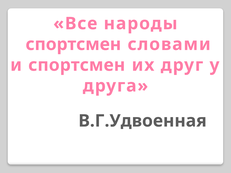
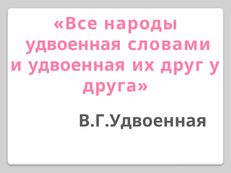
спортсмен: спортсмен -> удвоенная (73, 44)
и спортсмен: спортсмен -> удвоенная (77, 65)
